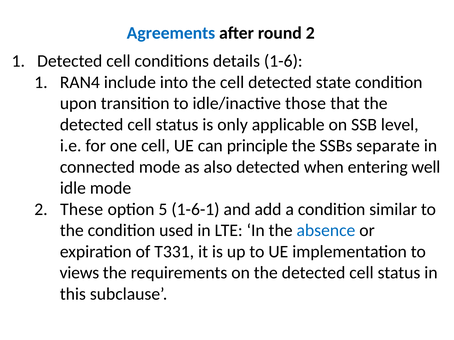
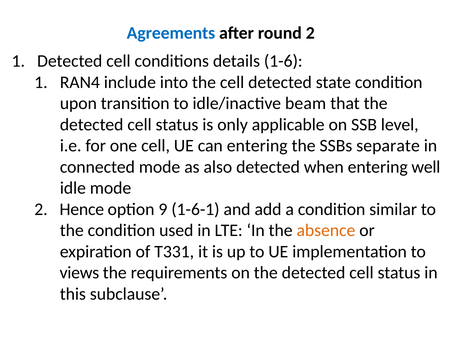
those: those -> beam (306, 104)
can principle: principle -> entering (257, 146)
These: These -> Hence (82, 210)
5: 5 -> 9 (163, 210)
absence colour: blue -> orange (326, 231)
